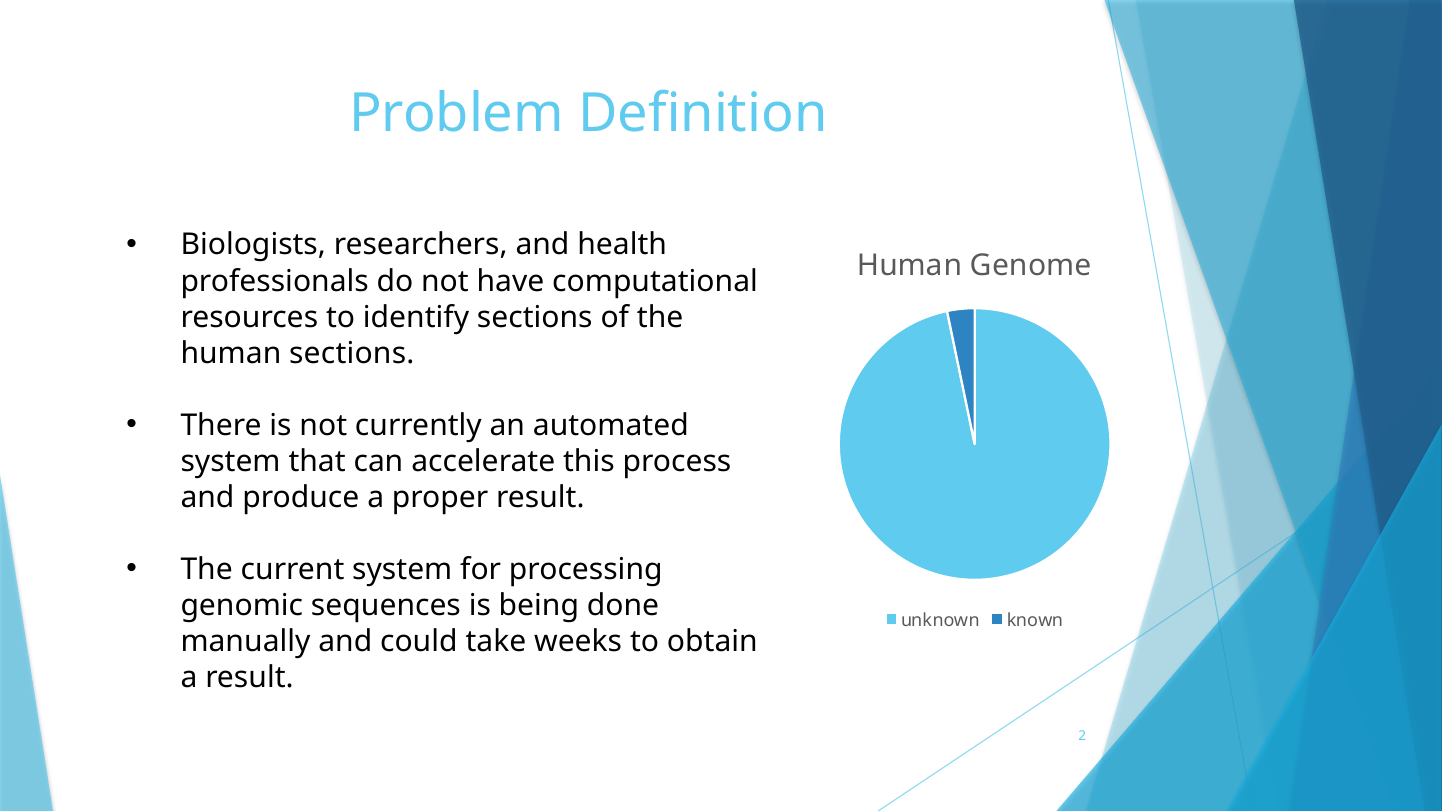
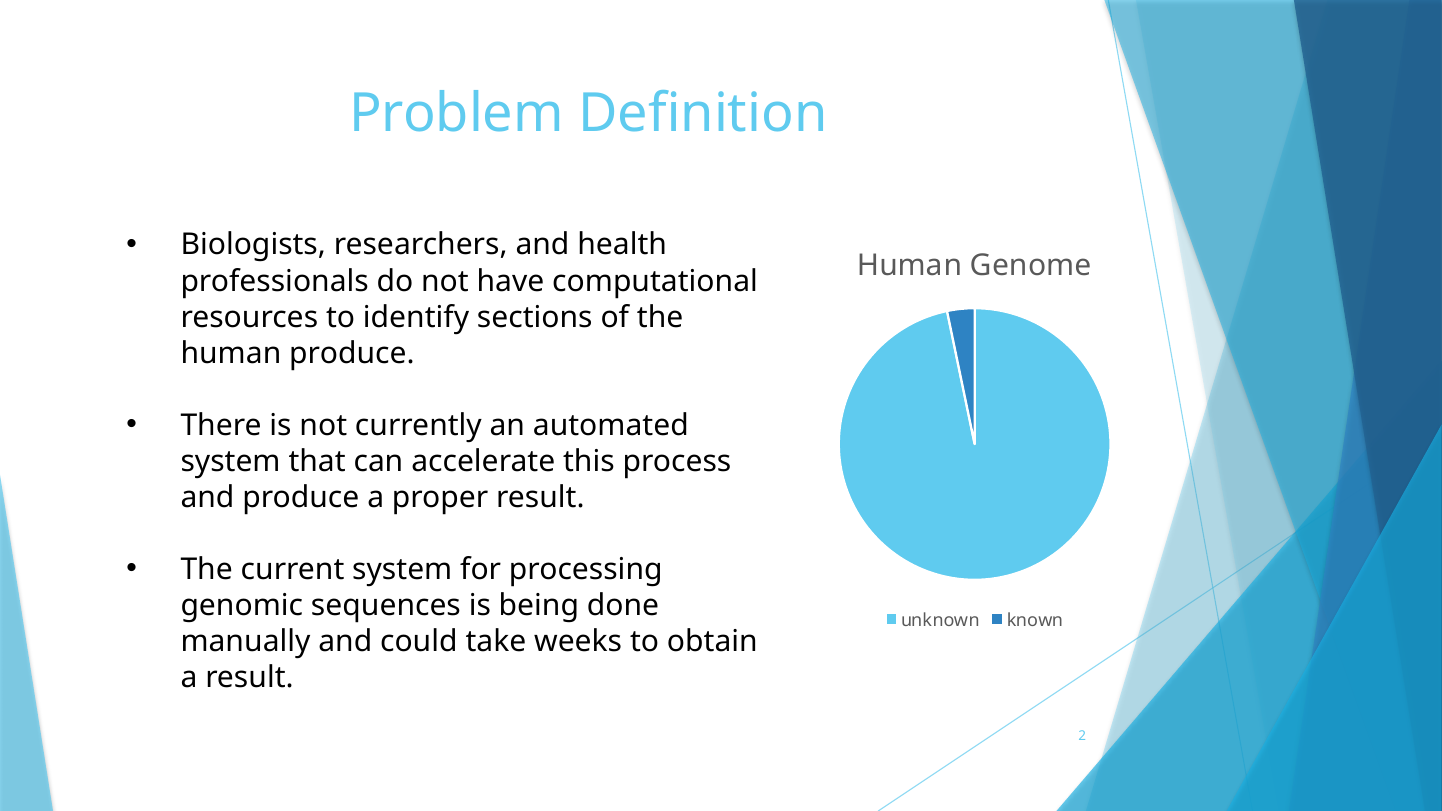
human sections: sections -> produce (352, 353)
